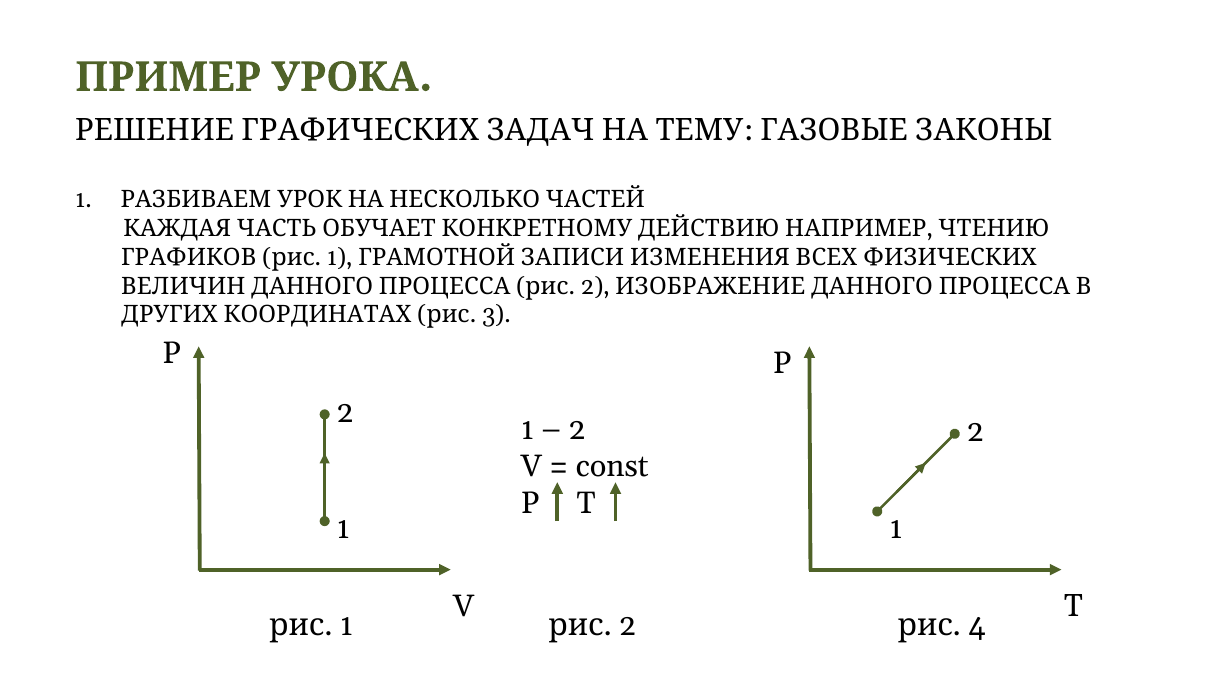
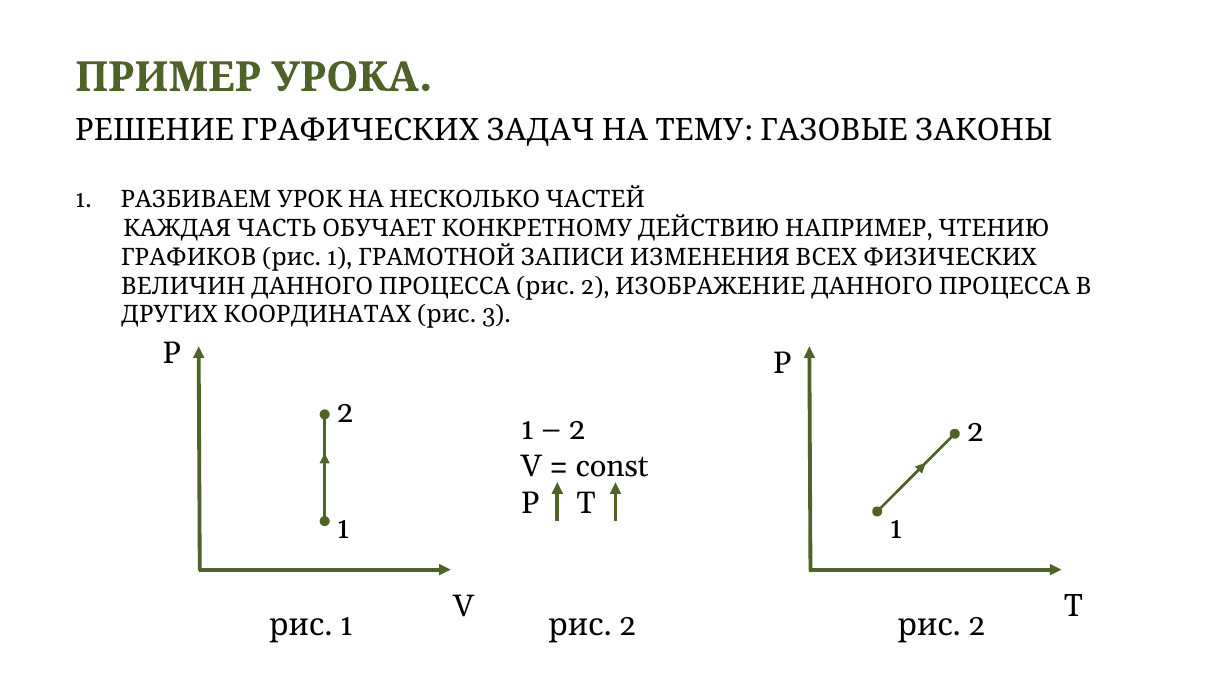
4: 4 -> 2 (977, 625)
